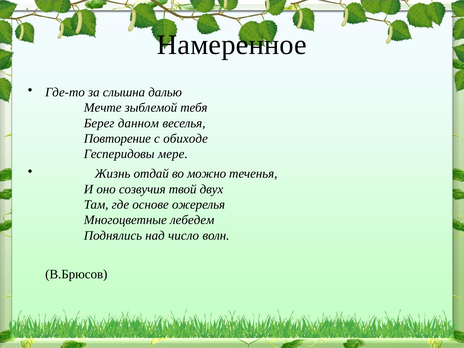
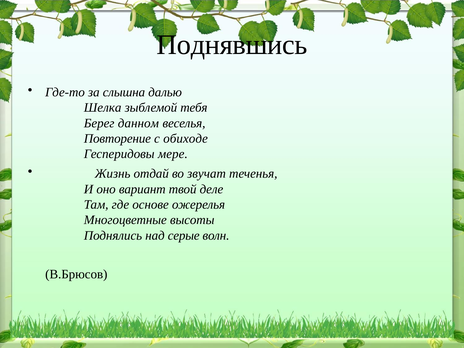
Намеренное: Намеренное -> Поднявшись (232, 45)
Мечте: Мечте -> Шелка (103, 108)
можно: можно -> звучат (207, 174)
созвучия: созвучия -> вариант (142, 189)
двух: двух -> деле (211, 189)
лебедем: лебедем -> высоты (192, 220)
число: число -> серые (184, 236)
